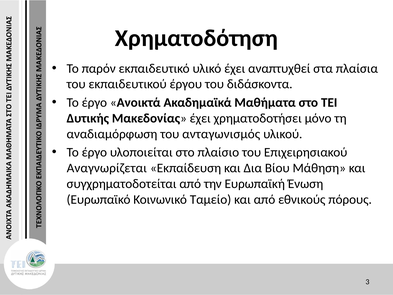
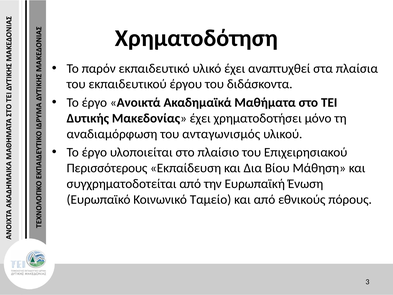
Αναγνωρίζεται: Αναγνωρίζεται -> Περισσότερους (107, 168)
